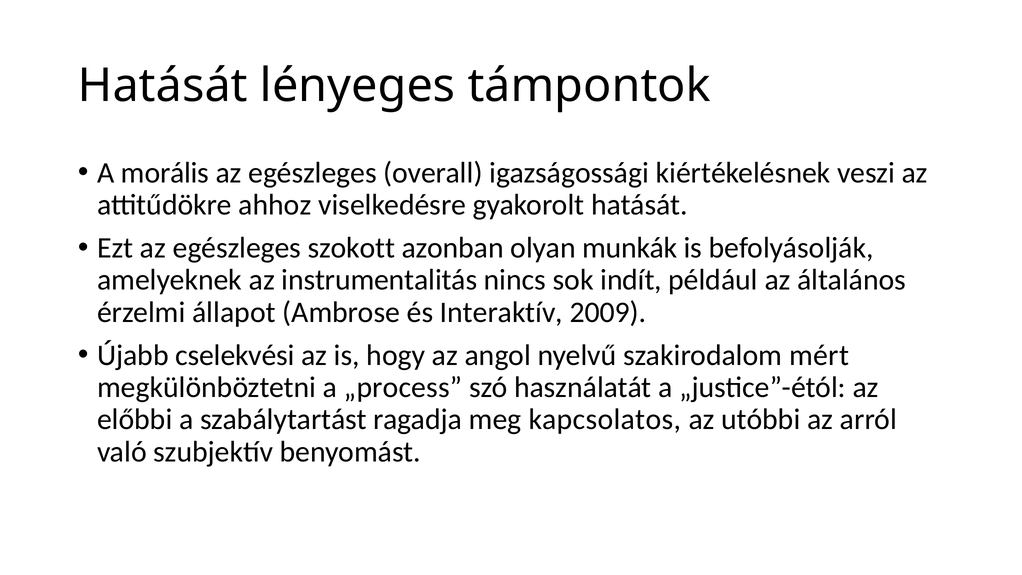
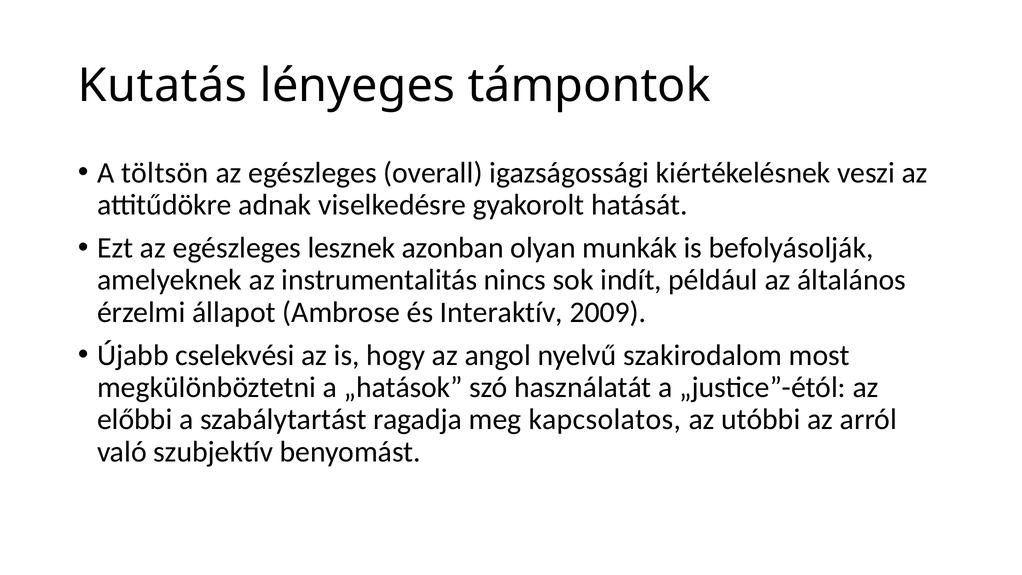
Hatását: Hatását -> Kutatás (163, 86)
morális: morális -> töltsön (165, 173)
ahhoz: ahhoz -> adnak (275, 205)
szokott: szokott -> lesznek (352, 248)
mért: mért -> most (819, 355)
„process: „process -> „hatások (403, 387)
